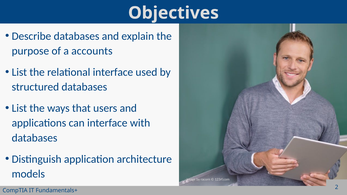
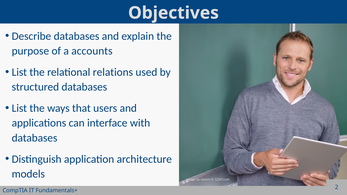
relational interface: interface -> relations (113, 72)
